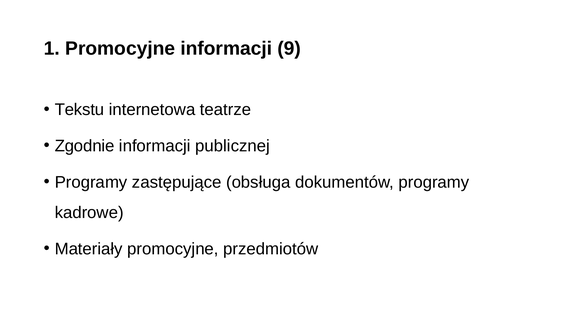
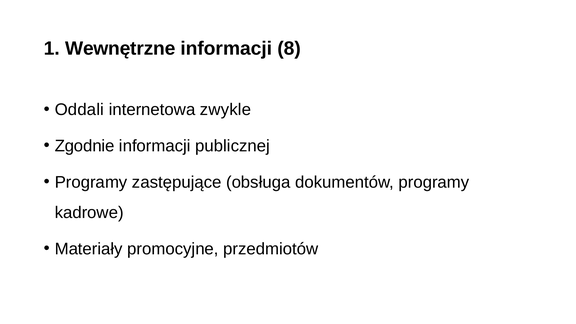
1 Promocyjne: Promocyjne -> Wewnętrzne (120, 48)
9: 9 -> 8 (289, 48)
Tekstu: Tekstu -> Oddali (79, 110)
teatrze: teatrze -> zwykle (226, 110)
